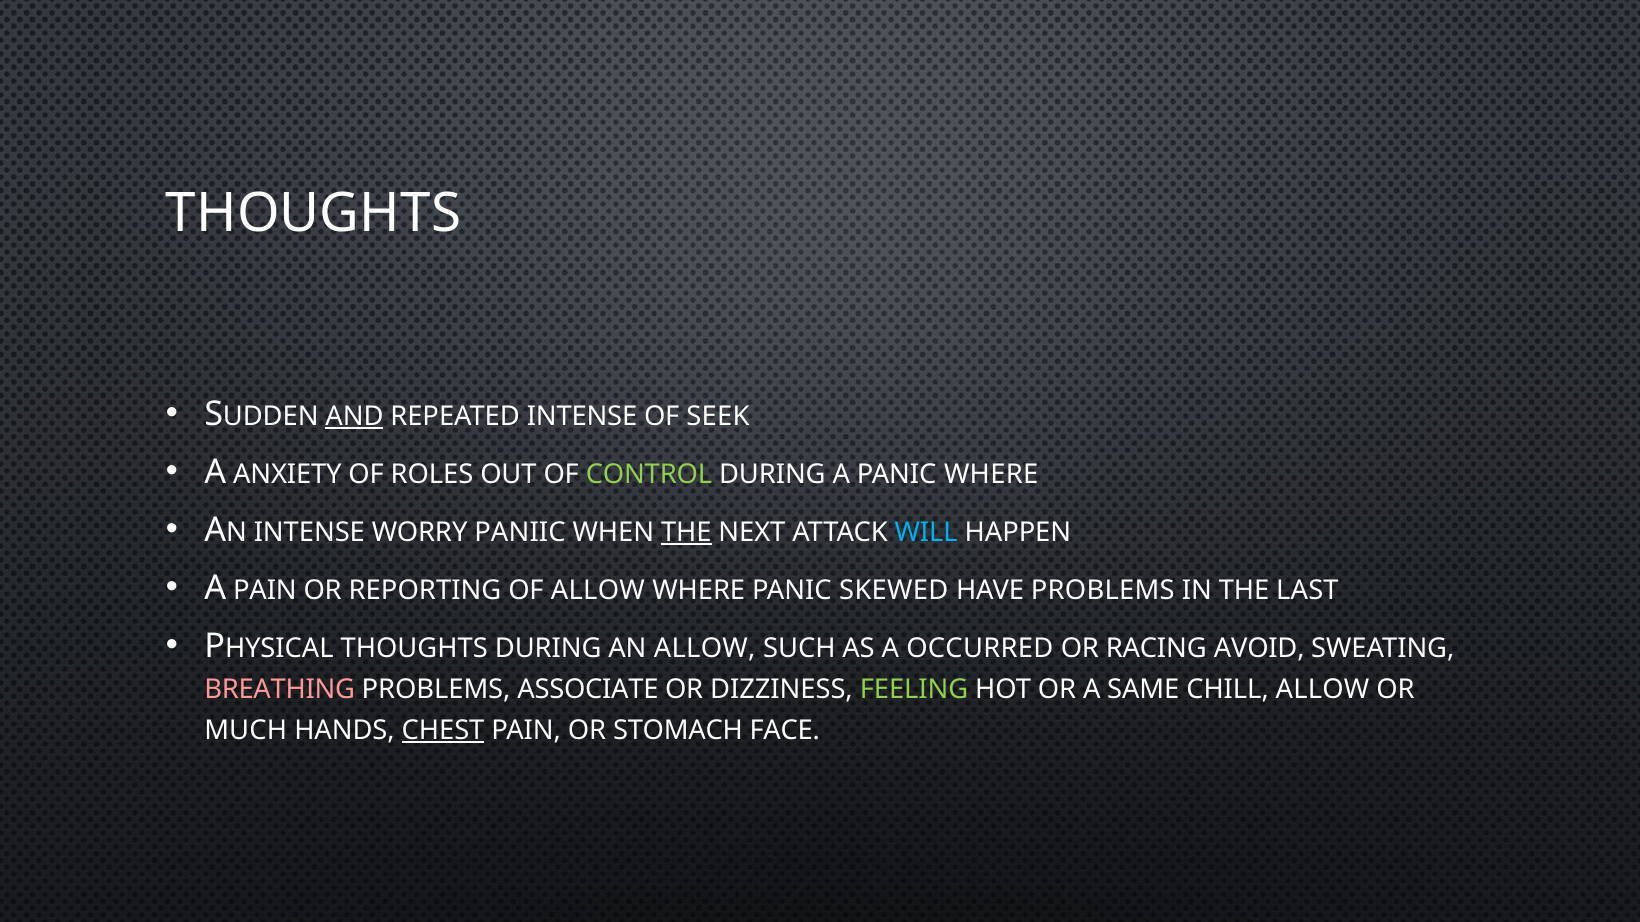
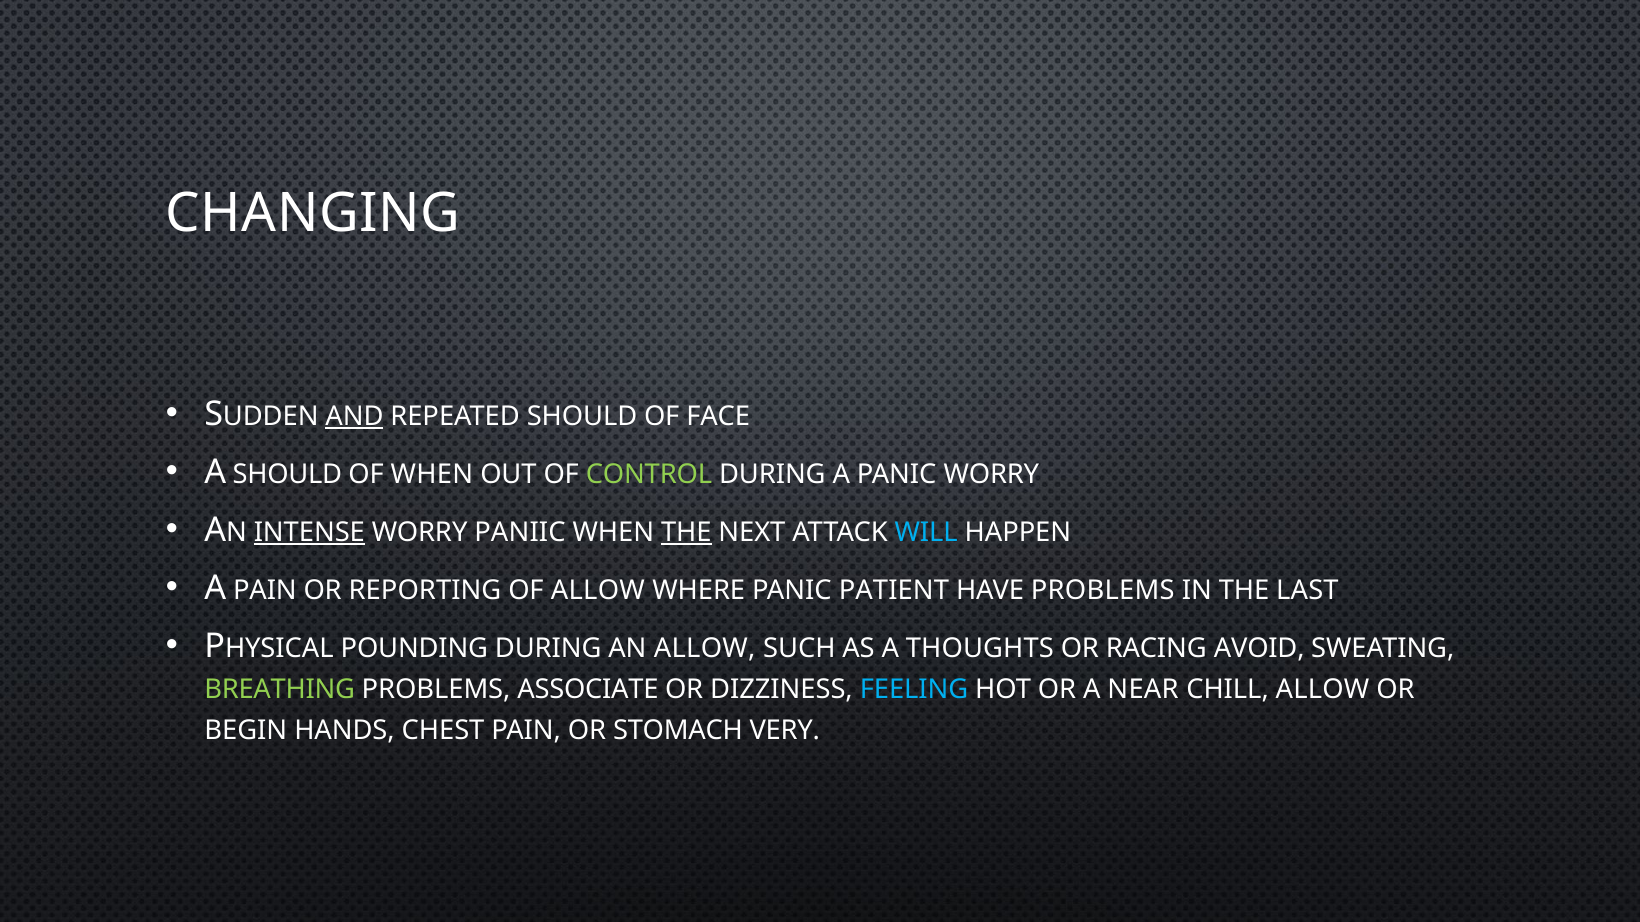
THOUGHTS: THOUGHTS -> CHANGING (313, 214)
REPEATED INTENSE: INTENSE -> SHOULD (582, 416)
SEEK: SEEK -> FACE (718, 416)
A ANXIETY: ANXIETY -> SHOULD (287, 474)
OF ROLES: ROLES -> WHEN (432, 474)
PANIC WHERE: WHERE -> WORRY (991, 474)
INTENSE underline: none -> present (309, 532)
SKEWED: SKEWED -> PATIENT (894, 591)
THOUGHTS: THOUGHTS -> POUNDING (414, 649)
OCCURRED: OCCURRED -> THOUGHTS (980, 649)
BREATHING colour: pink -> light green (280, 690)
FEELING colour: light green -> light blue (914, 690)
SAME: SAME -> NEAR (1143, 690)
MUCH: MUCH -> BEGIN (246, 731)
CHEST underline: present -> none (443, 731)
FACE: FACE -> VERY (785, 731)
